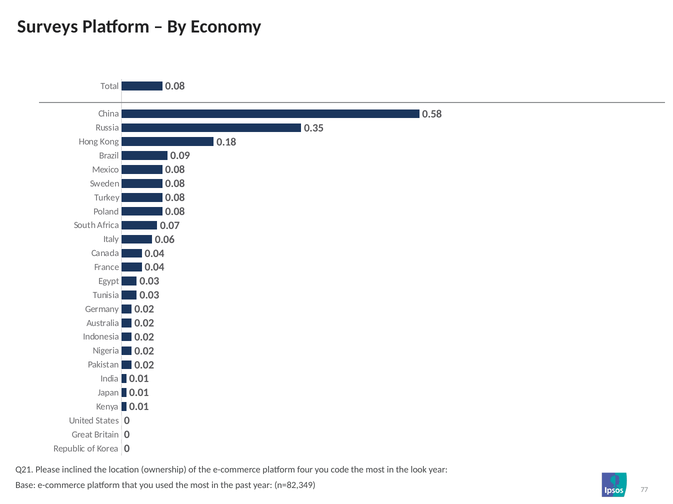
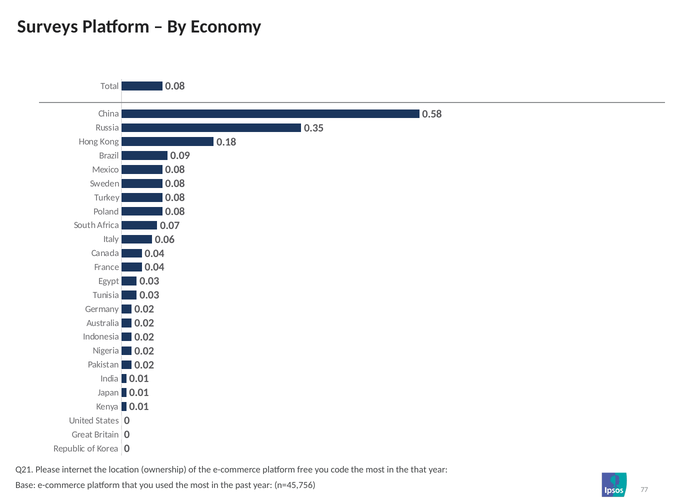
inclined: inclined -> internet (77, 470)
four: four -> free (305, 470)
the look: look -> that (419, 470)
n=82,349: n=82,349 -> n=45,756 (295, 486)
